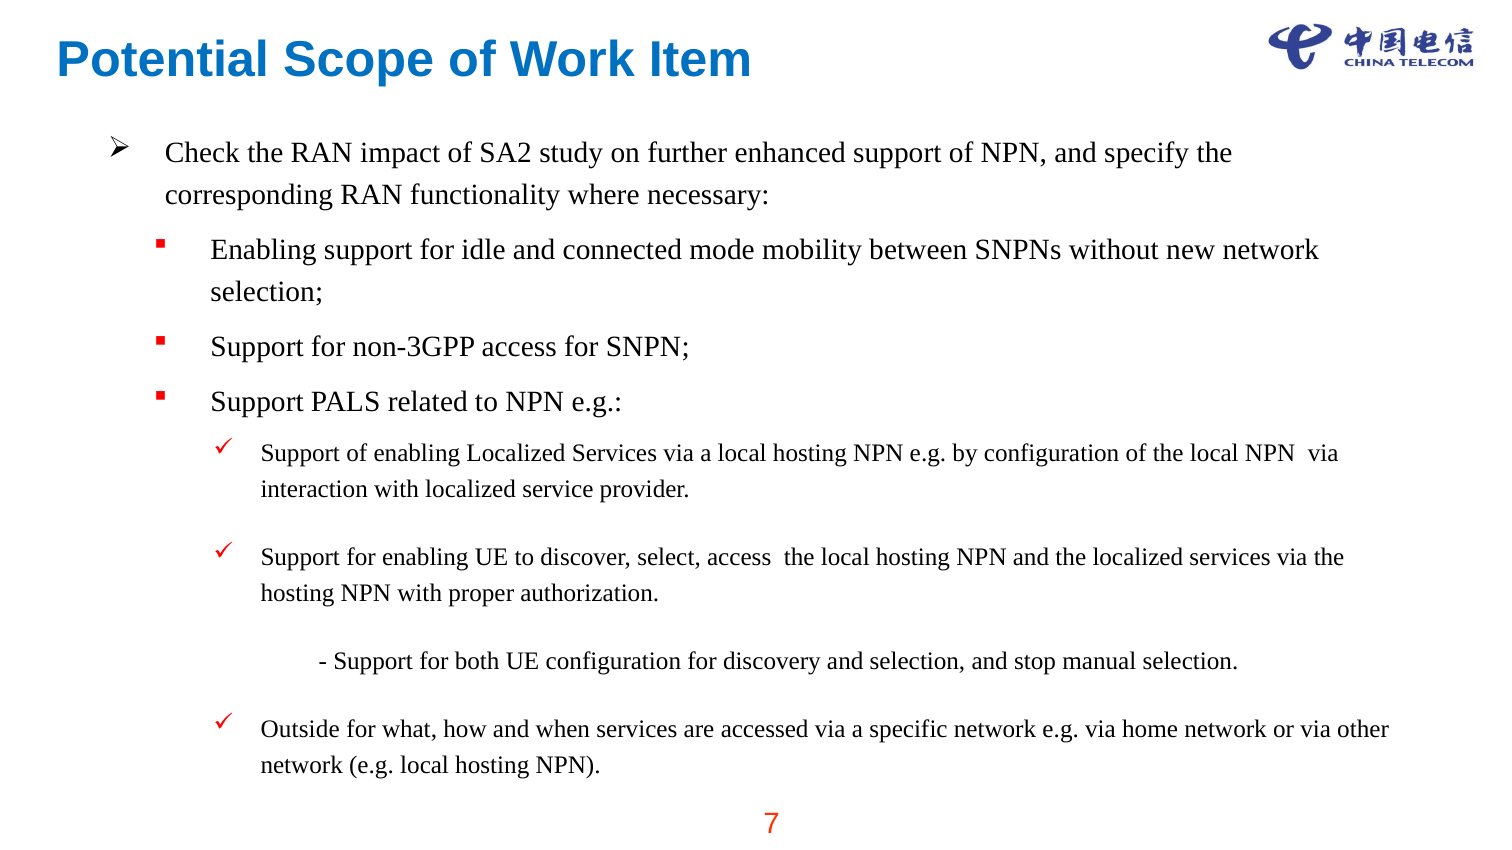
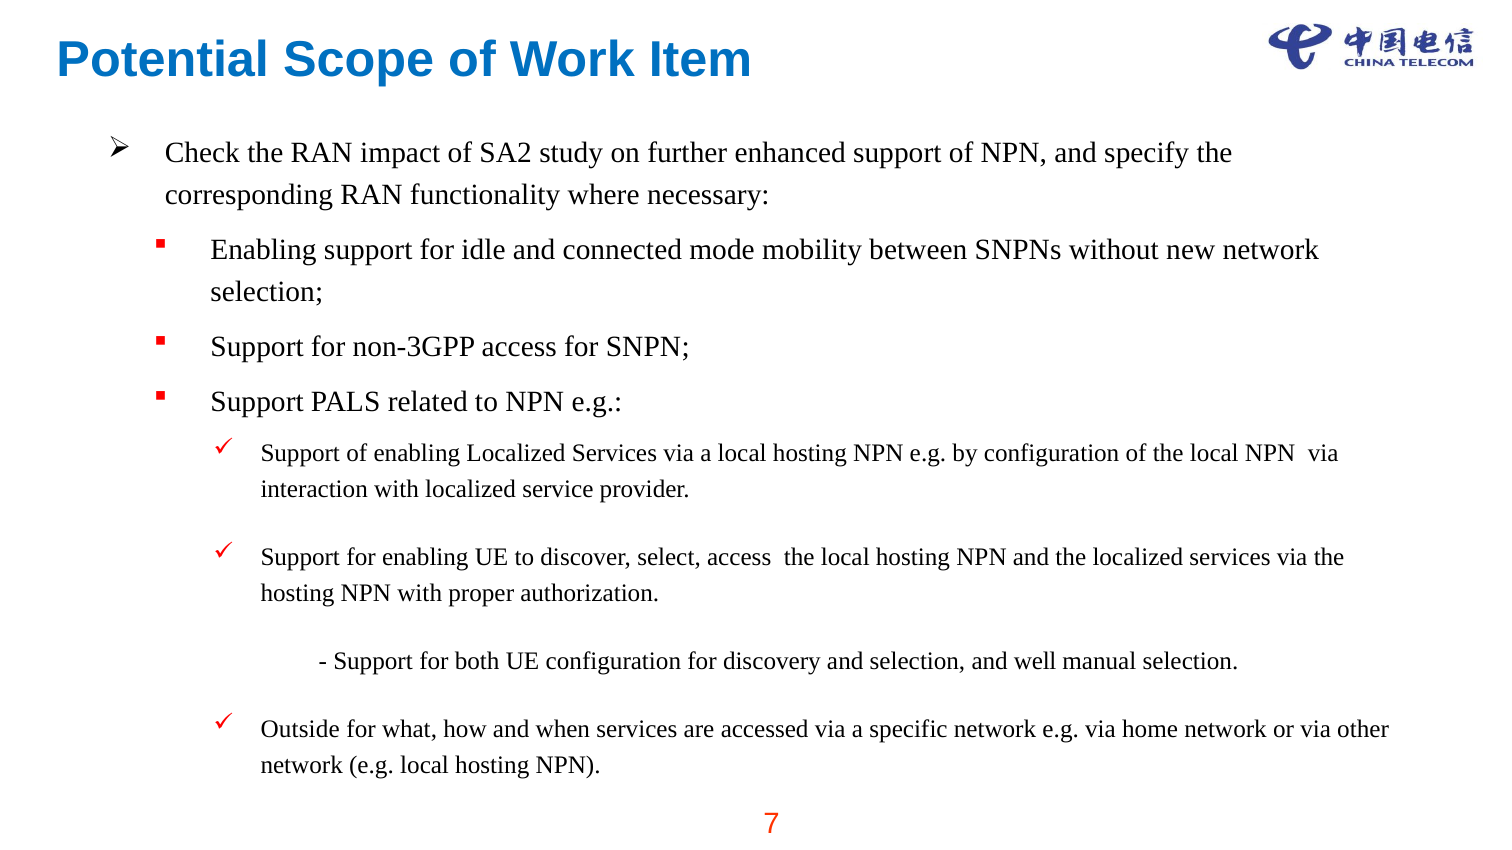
stop: stop -> well (1035, 661)
